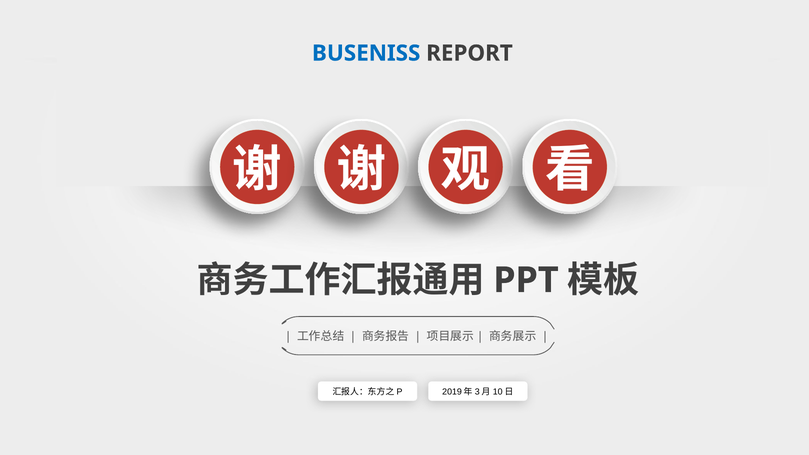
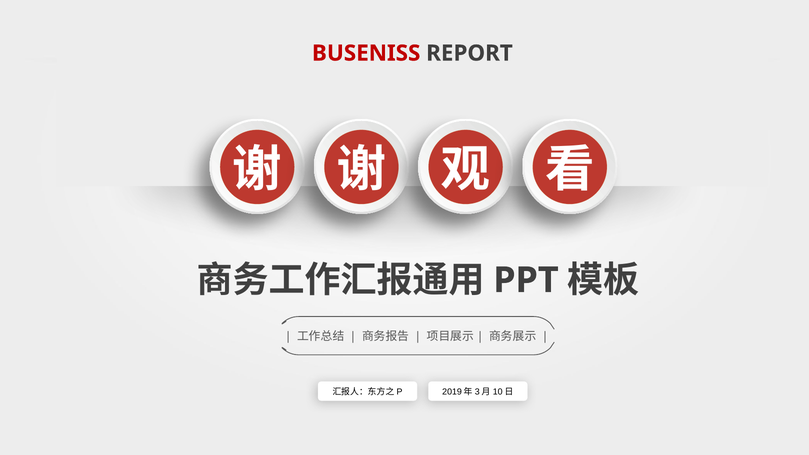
BUSENISS colour: blue -> red (366, 53)
